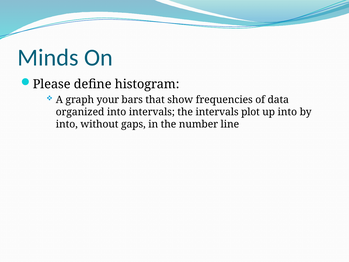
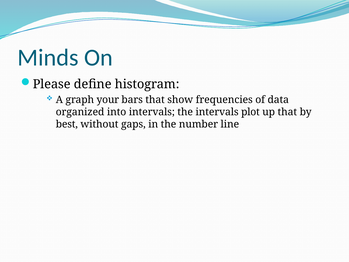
up into: into -> that (287, 112)
into: into -> best (67, 124)
